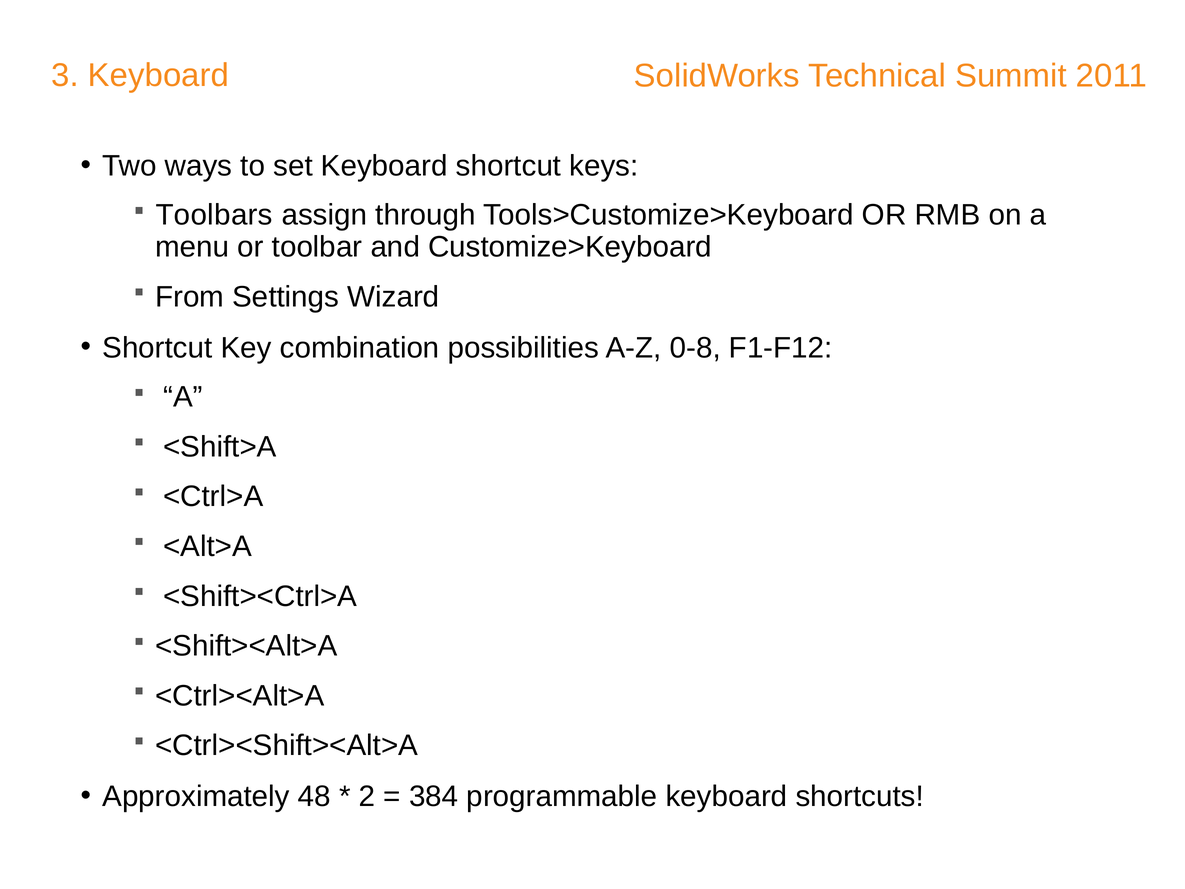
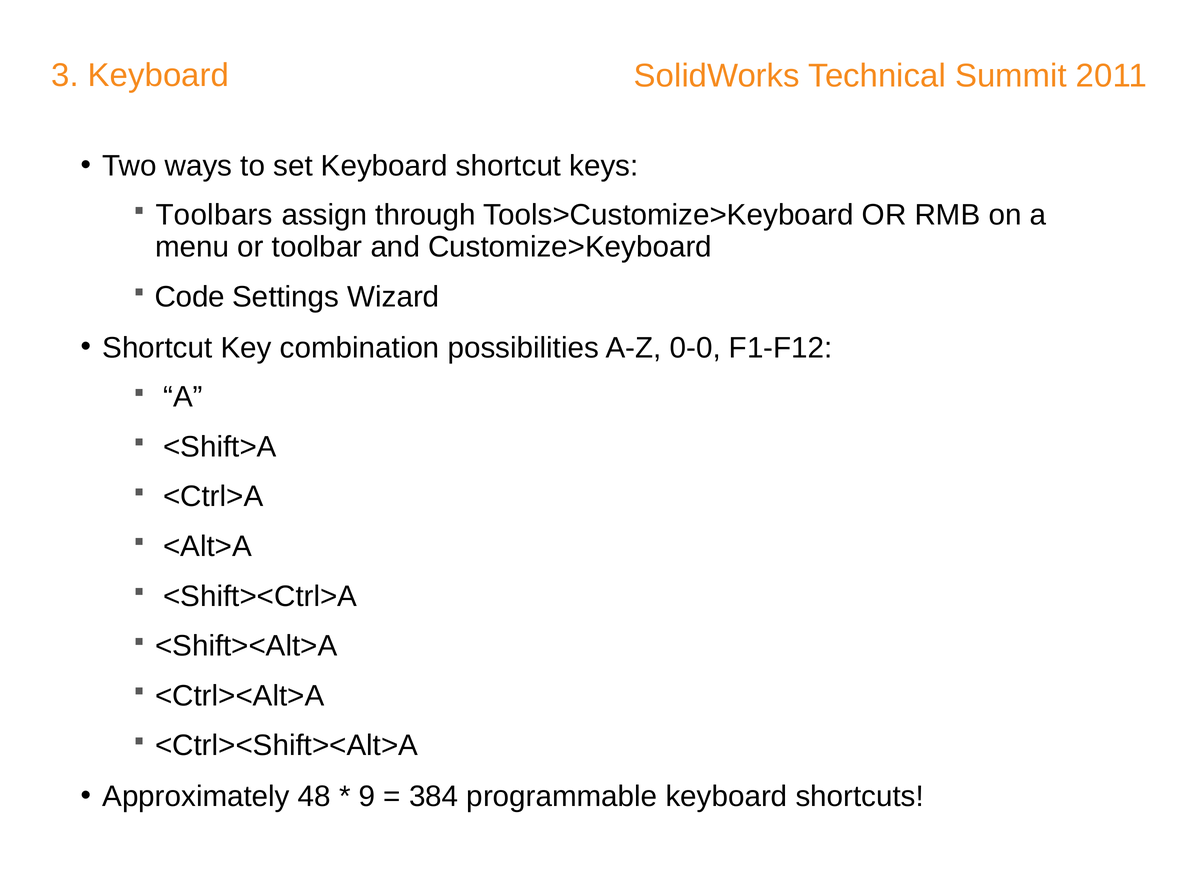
From: From -> Code (190, 297)
0-8: 0-8 -> 0-0 (695, 348)
2: 2 -> 9 (367, 796)
